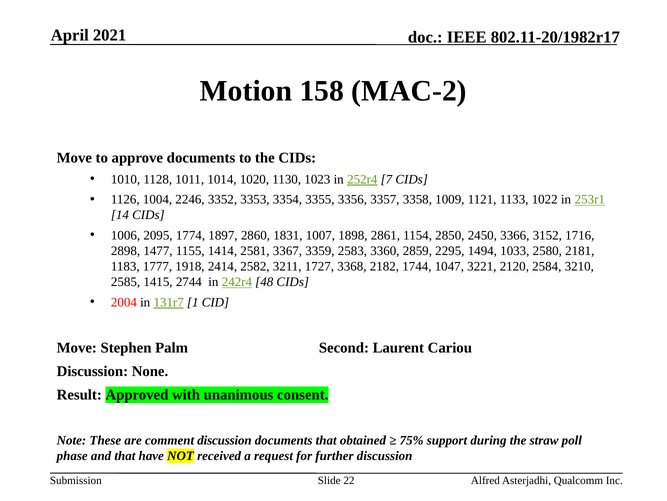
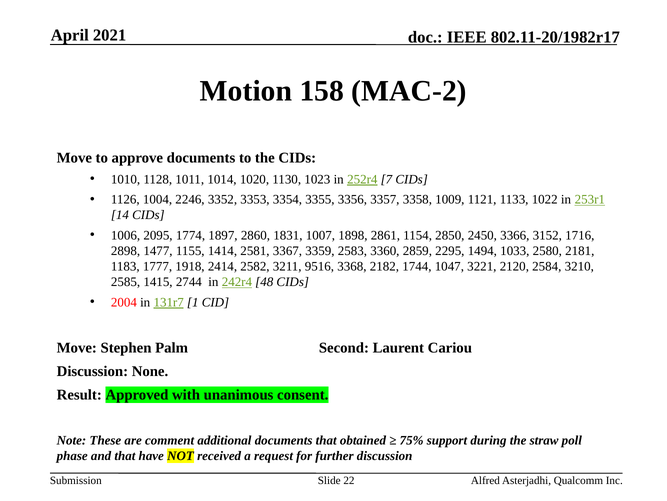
1727: 1727 -> 9516 (319, 266)
comment discussion: discussion -> additional (224, 440)
